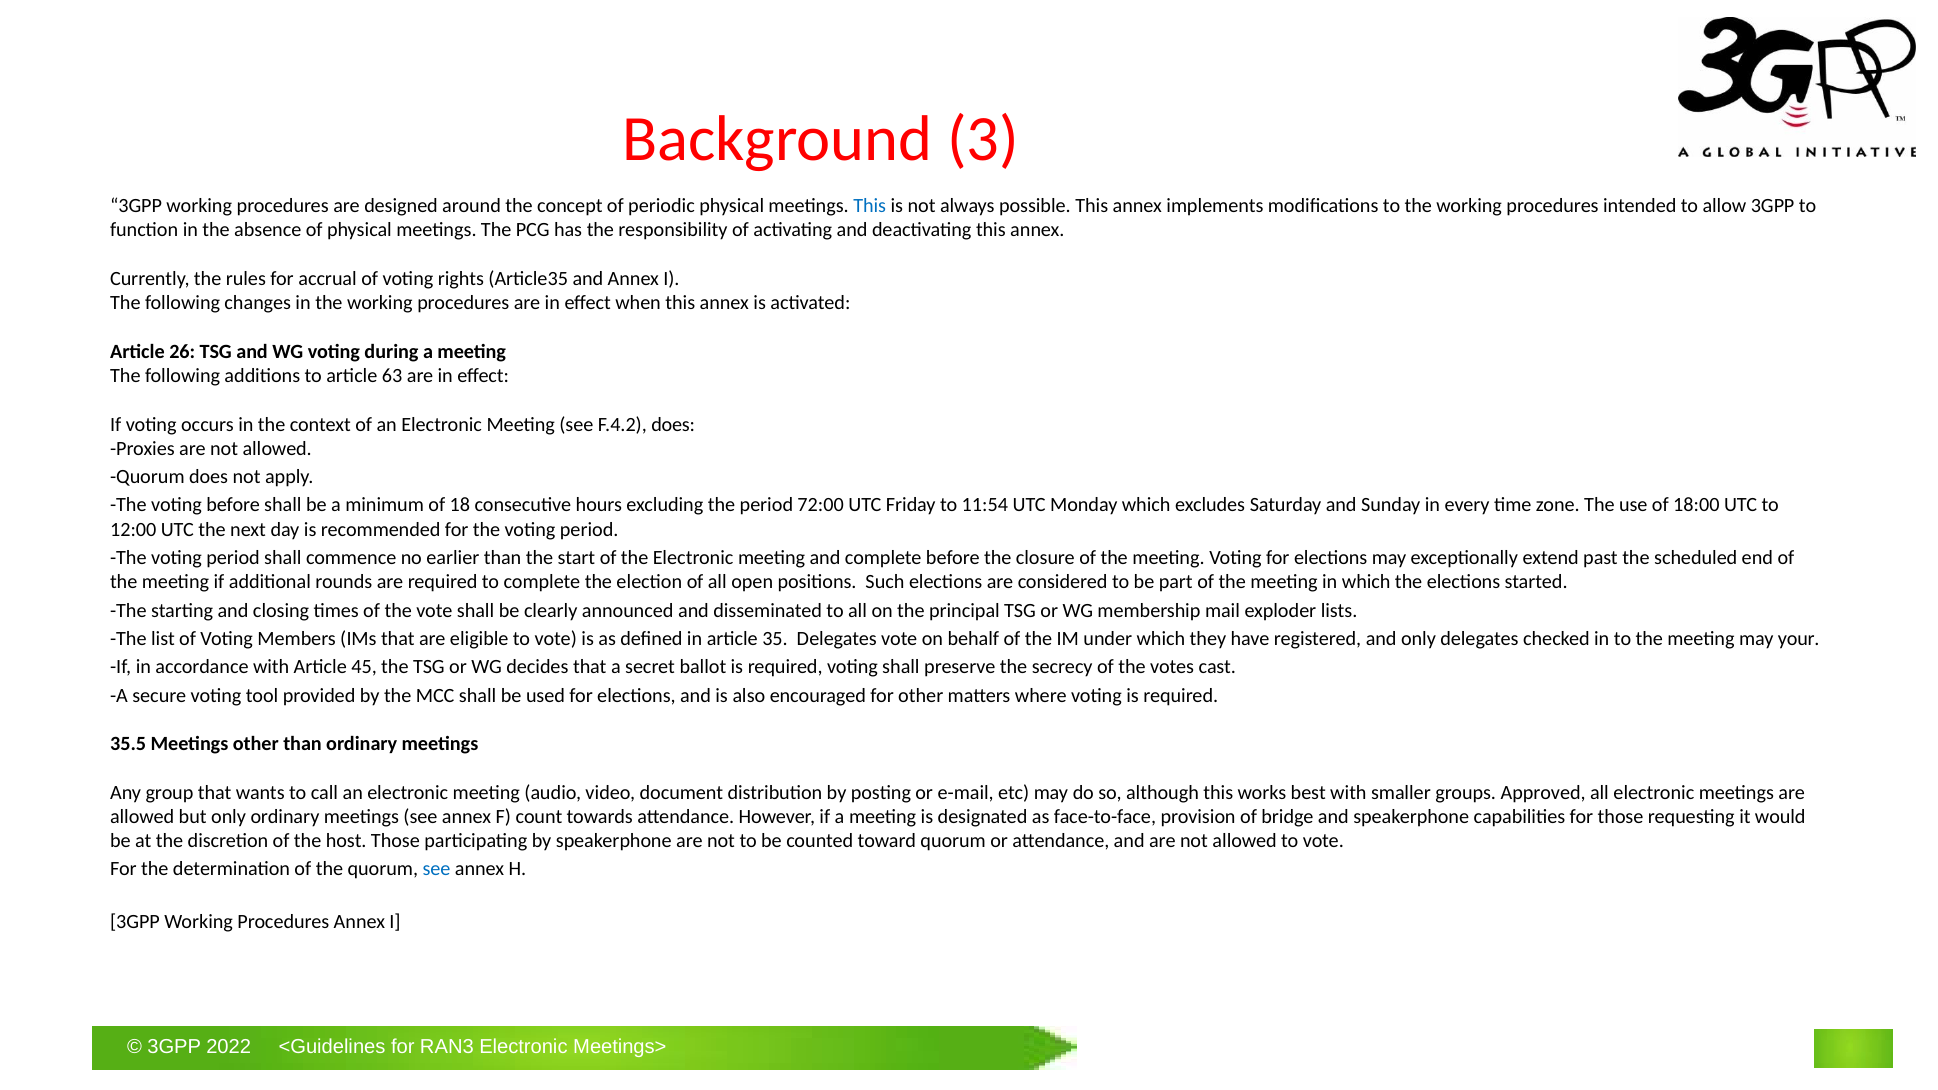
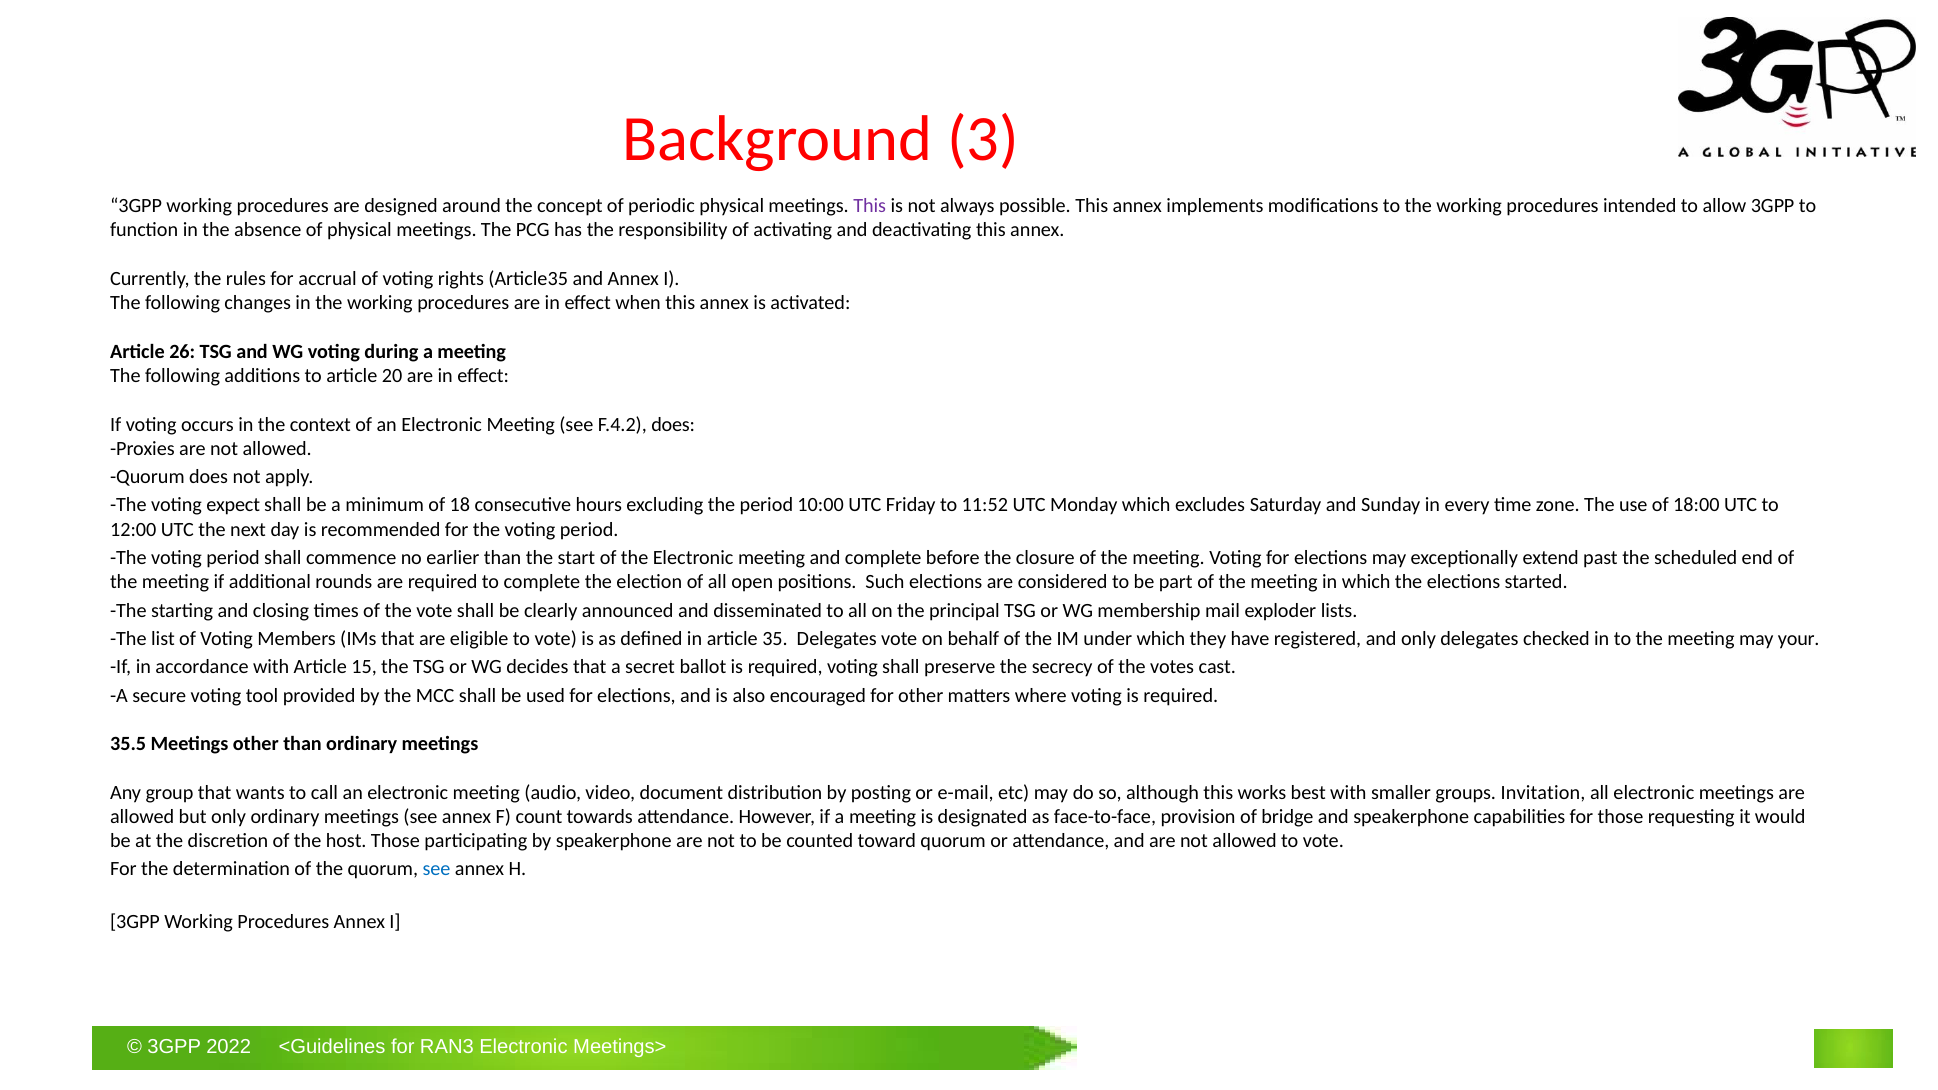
This colour: blue -> purple (870, 206)
63: 63 -> 20 (392, 376)
voting before: before -> expect (233, 505)
72:00: 72:00 -> 10:00 (821, 505)
11:54: 11:54 -> 11:52 (985, 505)
45: 45 -> 15 (364, 667)
Approved: Approved -> Invitation (1543, 793)
